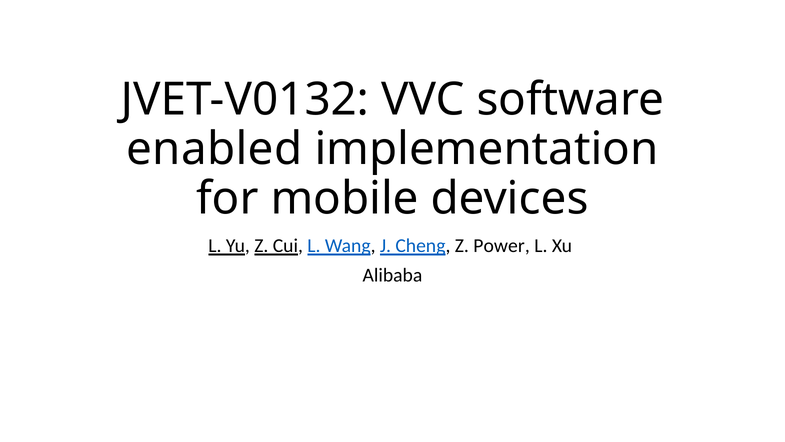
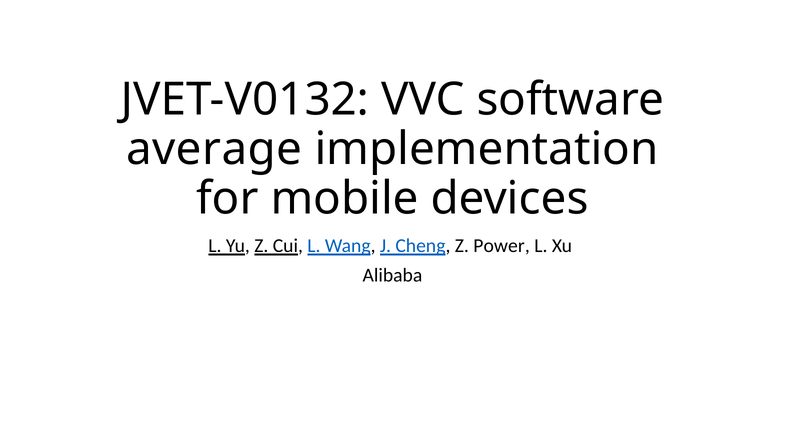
enabled: enabled -> average (214, 149)
